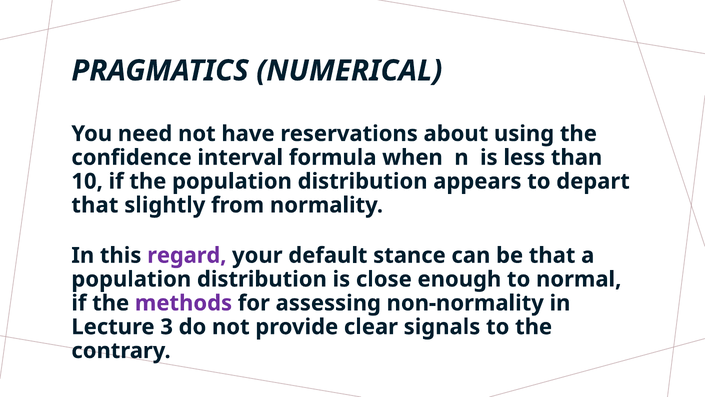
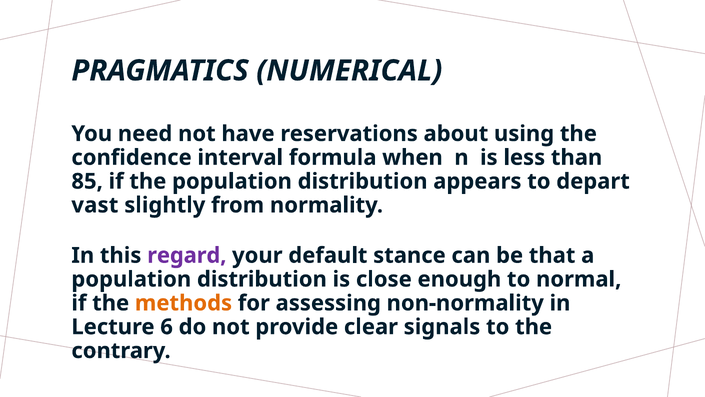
10: 10 -> 85 (87, 181)
that: that -> vast (95, 205)
methods colour: purple -> orange (183, 303)
3: 3 -> 6 (167, 327)
